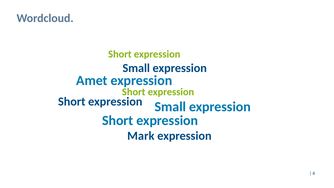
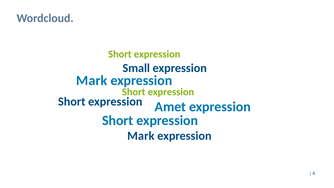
Amet: Amet -> Mark (92, 81)
Small: Small -> Amet (170, 107)
